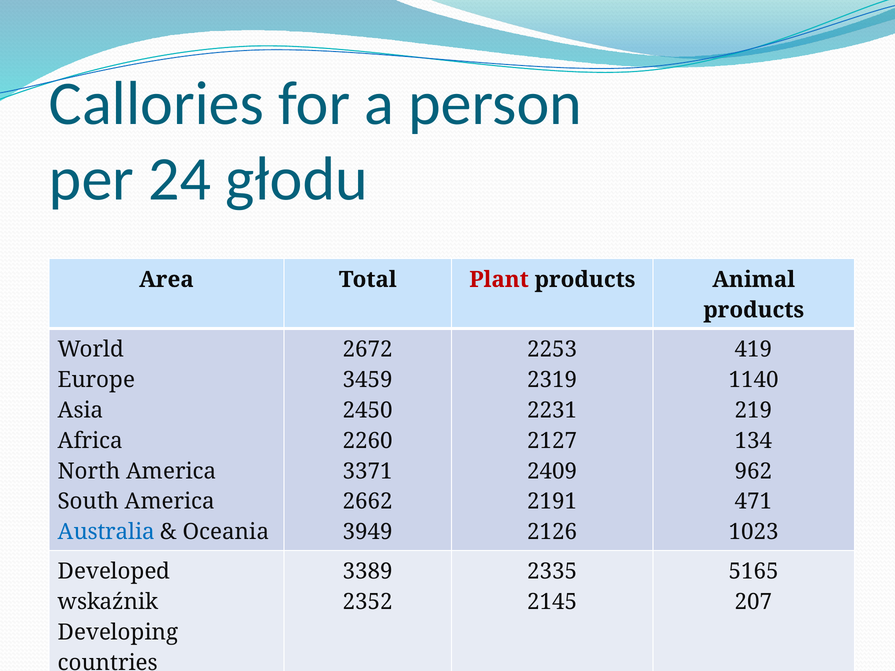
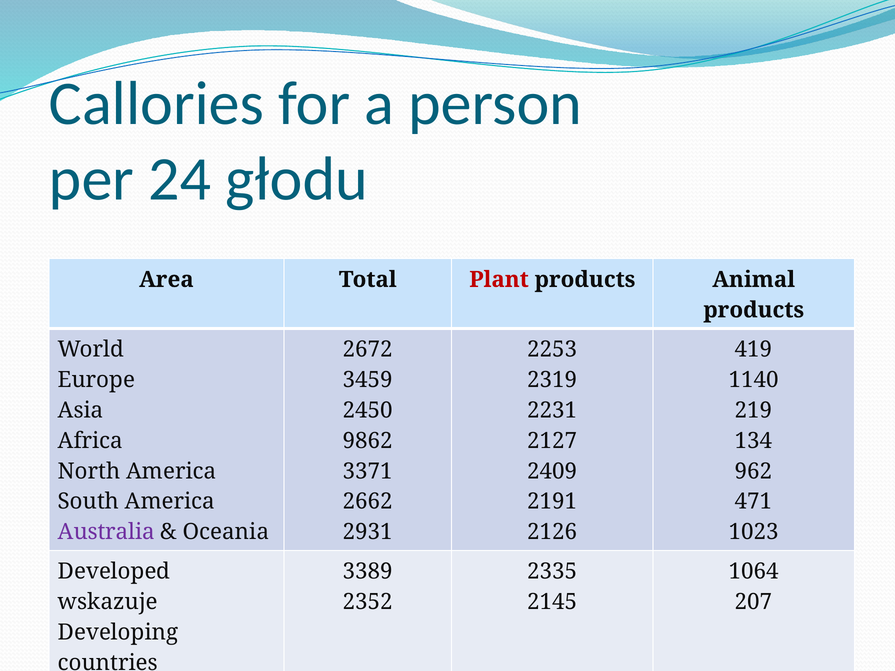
2260: 2260 -> 9862 (368, 441)
Australia colour: blue -> purple (106, 532)
3949: 3949 -> 2931 (368, 532)
5165: 5165 -> 1064 (754, 572)
wskaźnik: wskaźnik -> wskazuje (108, 602)
